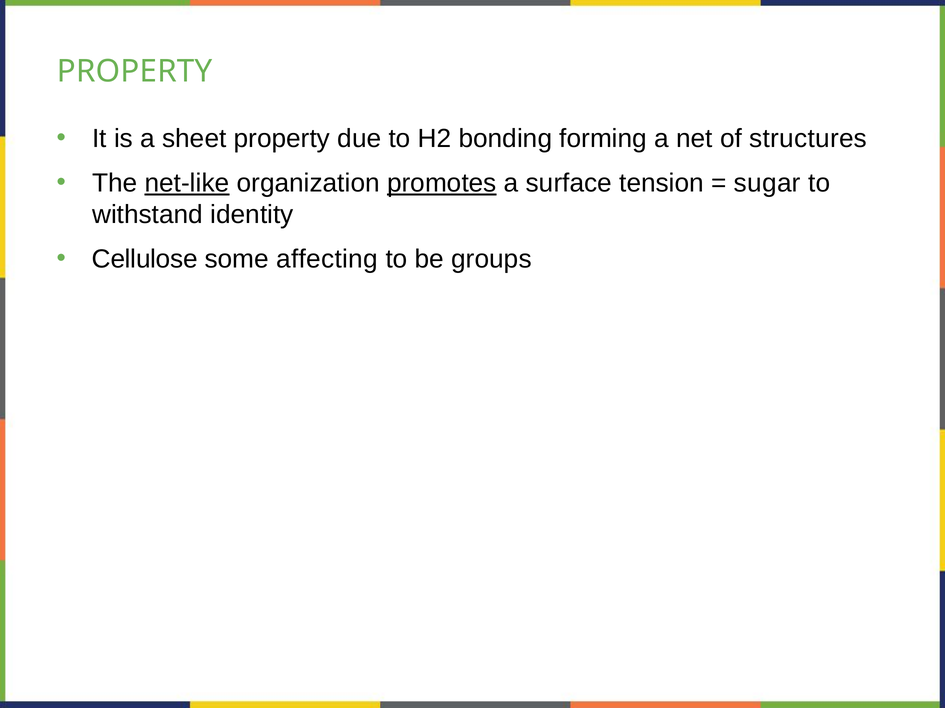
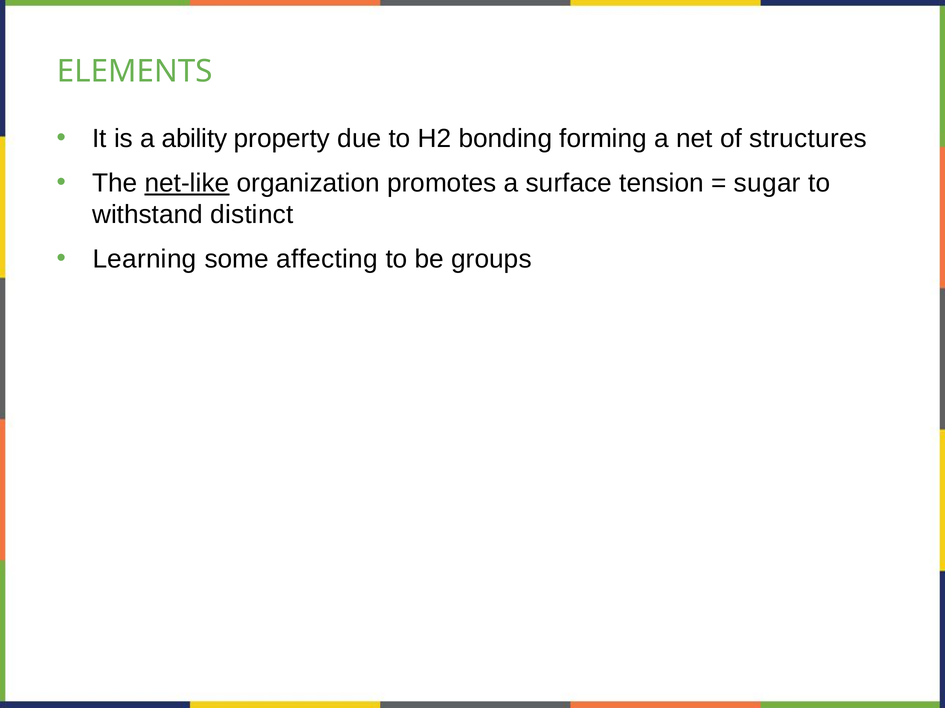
PROPERTY: PROPERTY -> ELEMENTS (135, 72)
sheet: sheet -> ability (194, 139)
promotes underline: present -> none (442, 183)
identity: identity -> distinct (252, 215)
Cellulose: Cellulose -> Learning (145, 260)
